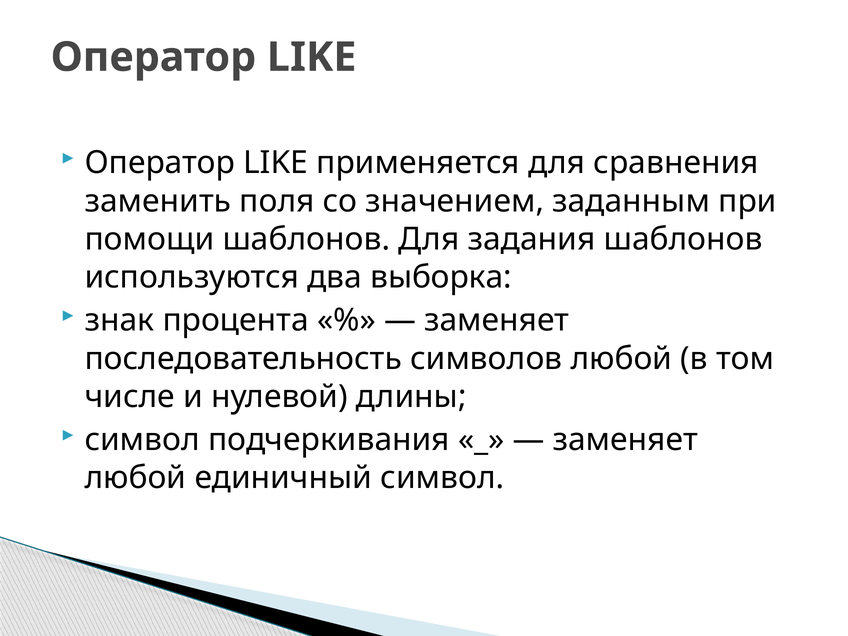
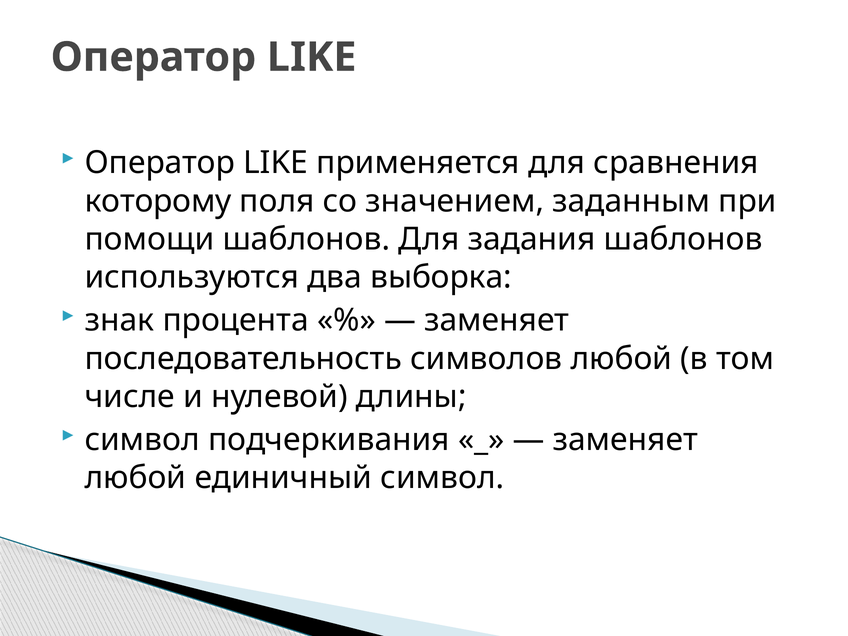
заменить: заменить -> которому (158, 201)
